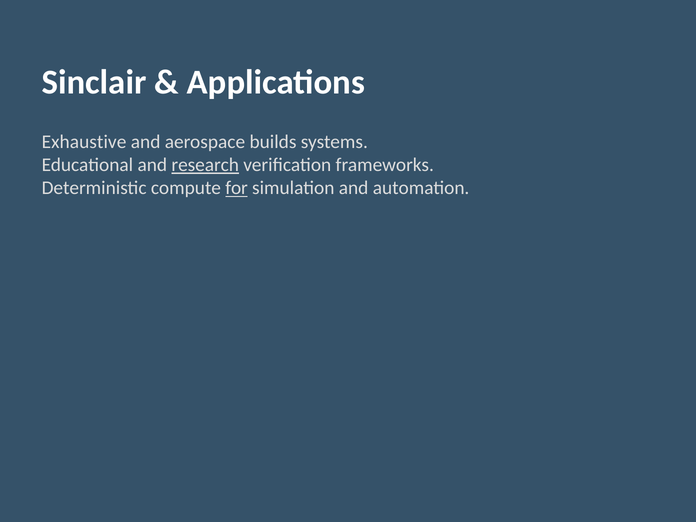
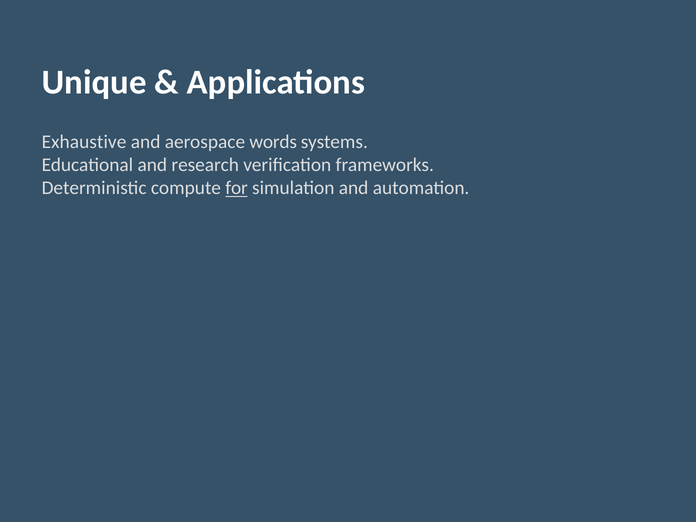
Sinclair: Sinclair -> Unique (94, 82)
builds: builds -> words (273, 142)
research underline: present -> none (205, 165)
